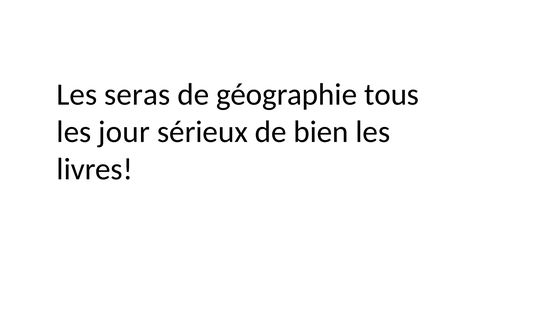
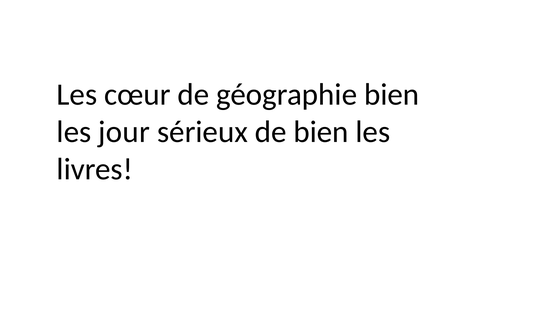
seras: seras -> cœur (137, 95)
géographie tous: tous -> bien (392, 95)
